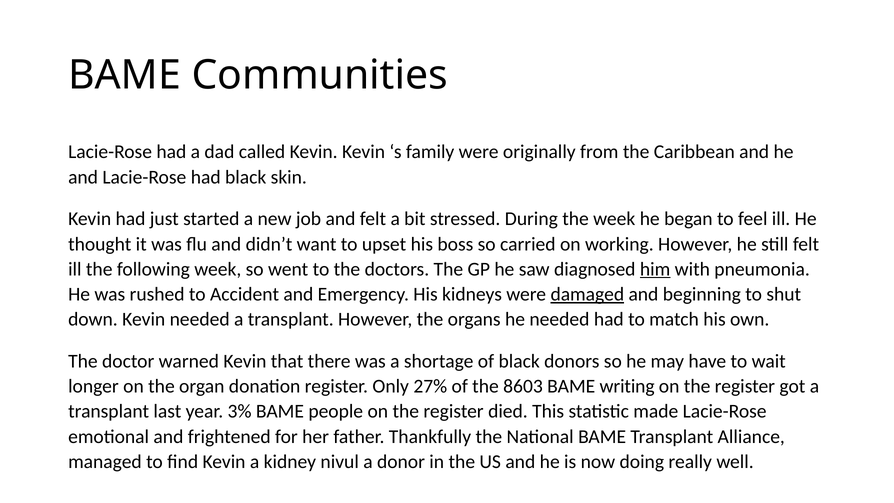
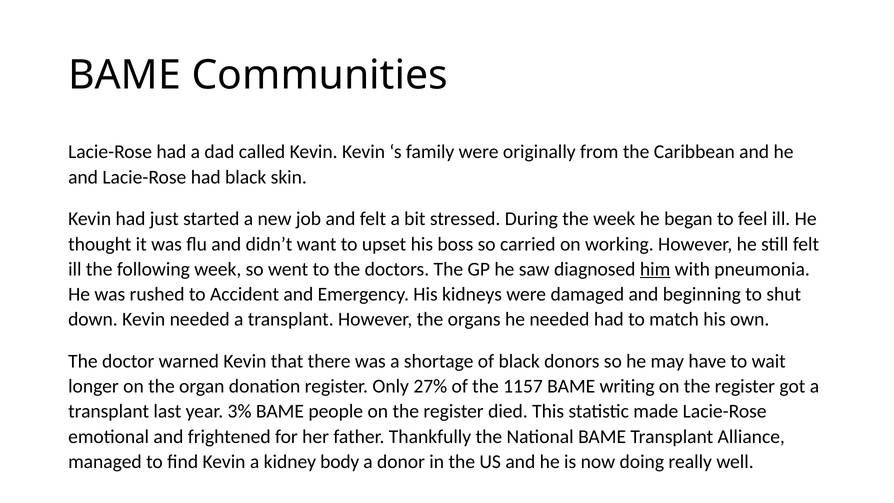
damaged underline: present -> none (587, 294)
8603: 8603 -> 1157 (523, 386)
nivul: nivul -> body (340, 462)
